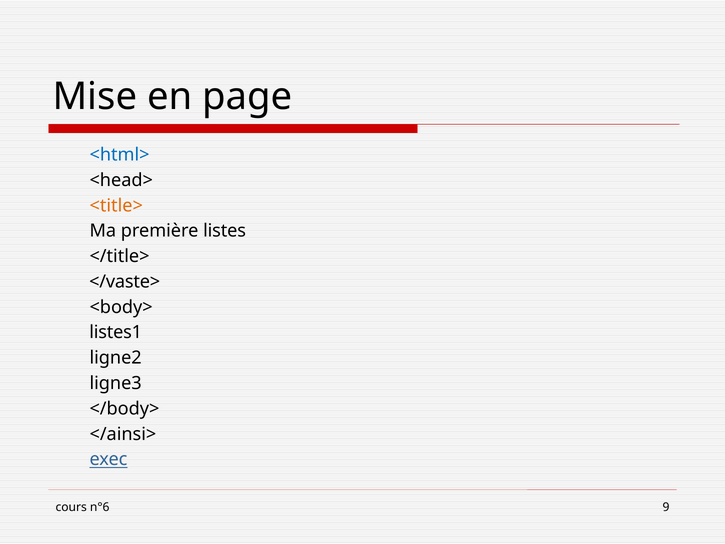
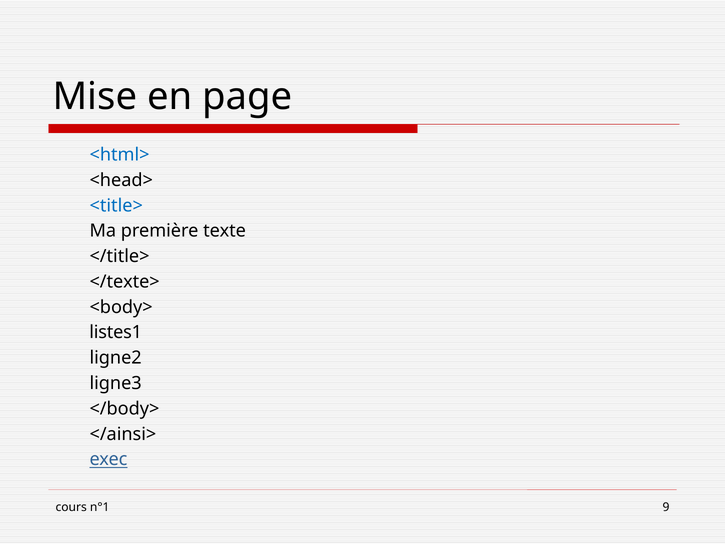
<title> colour: orange -> blue (116, 205)
listes: listes -> texte (225, 231)
</vaste>: </vaste> -> </texte> (125, 282)
n°6: n°6 -> n°1 (100, 507)
